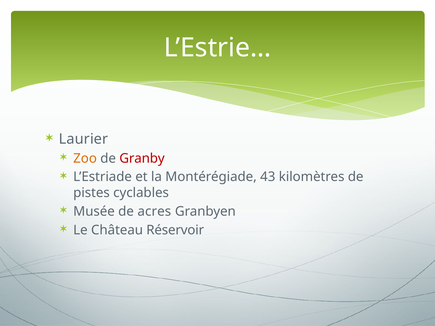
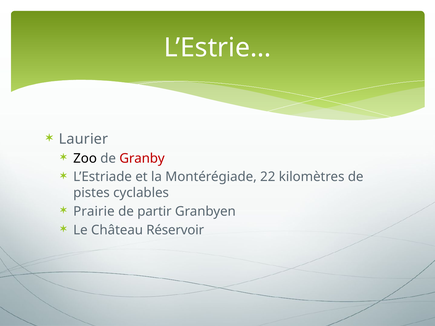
Zoo colour: orange -> black (85, 158)
43: 43 -> 22 (268, 177)
Musée: Musée -> Prairie (94, 212)
acres: acres -> partir (154, 212)
